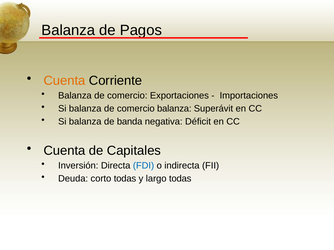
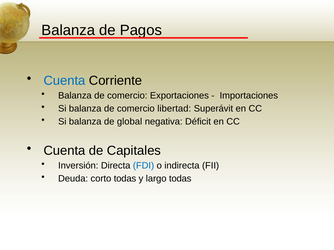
Cuenta colour: orange -> blue (64, 81)
comercio balanza: balanza -> libertad (174, 109)
banda: banda -> global (130, 122)
